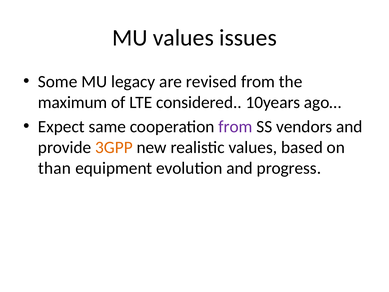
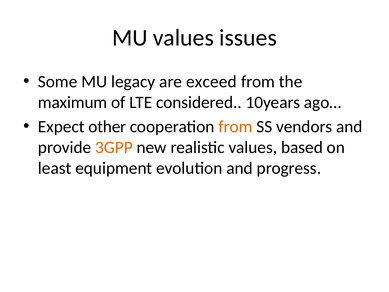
revised: revised -> exceed (211, 82)
same: same -> other (107, 127)
from colour: purple -> orange (235, 127)
than: than -> least (55, 168)
